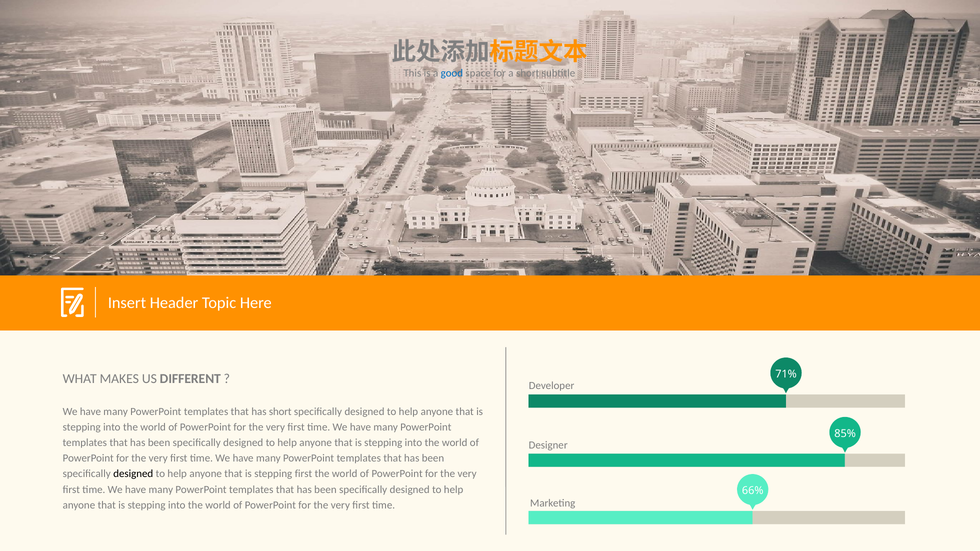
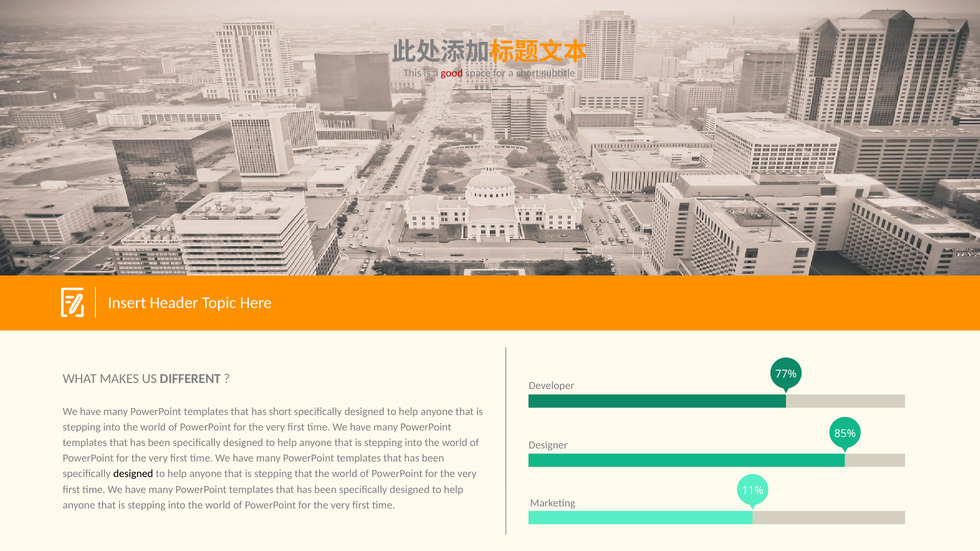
good colour: blue -> red (452, 73)
71%: 71% -> 77% (786, 375)
stepping first: first -> that (304, 474)
66%: 66% -> 11% (753, 491)
